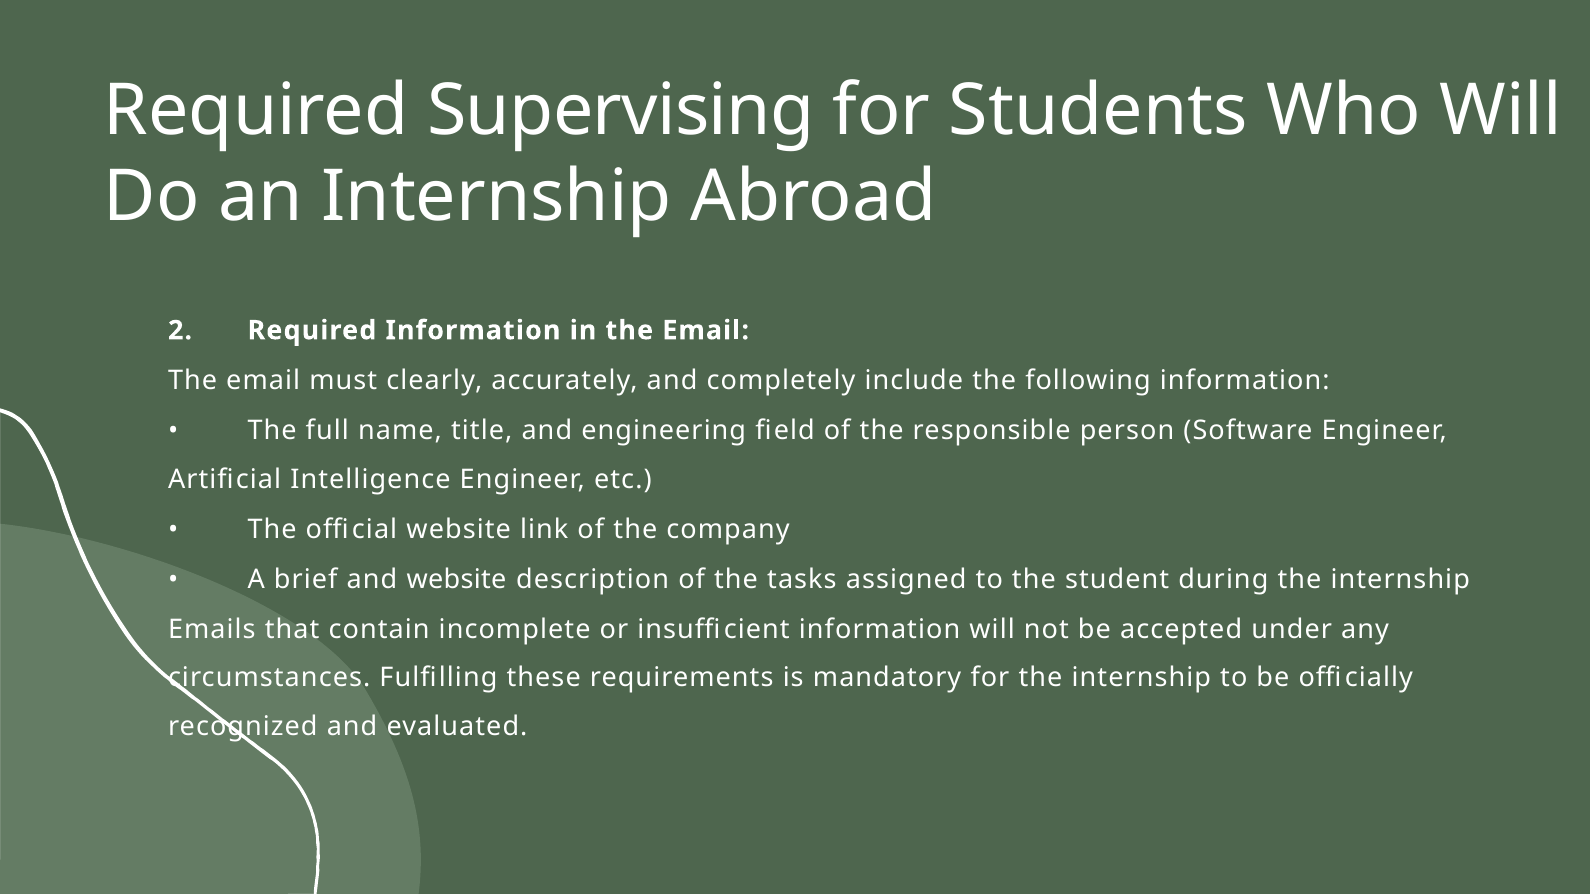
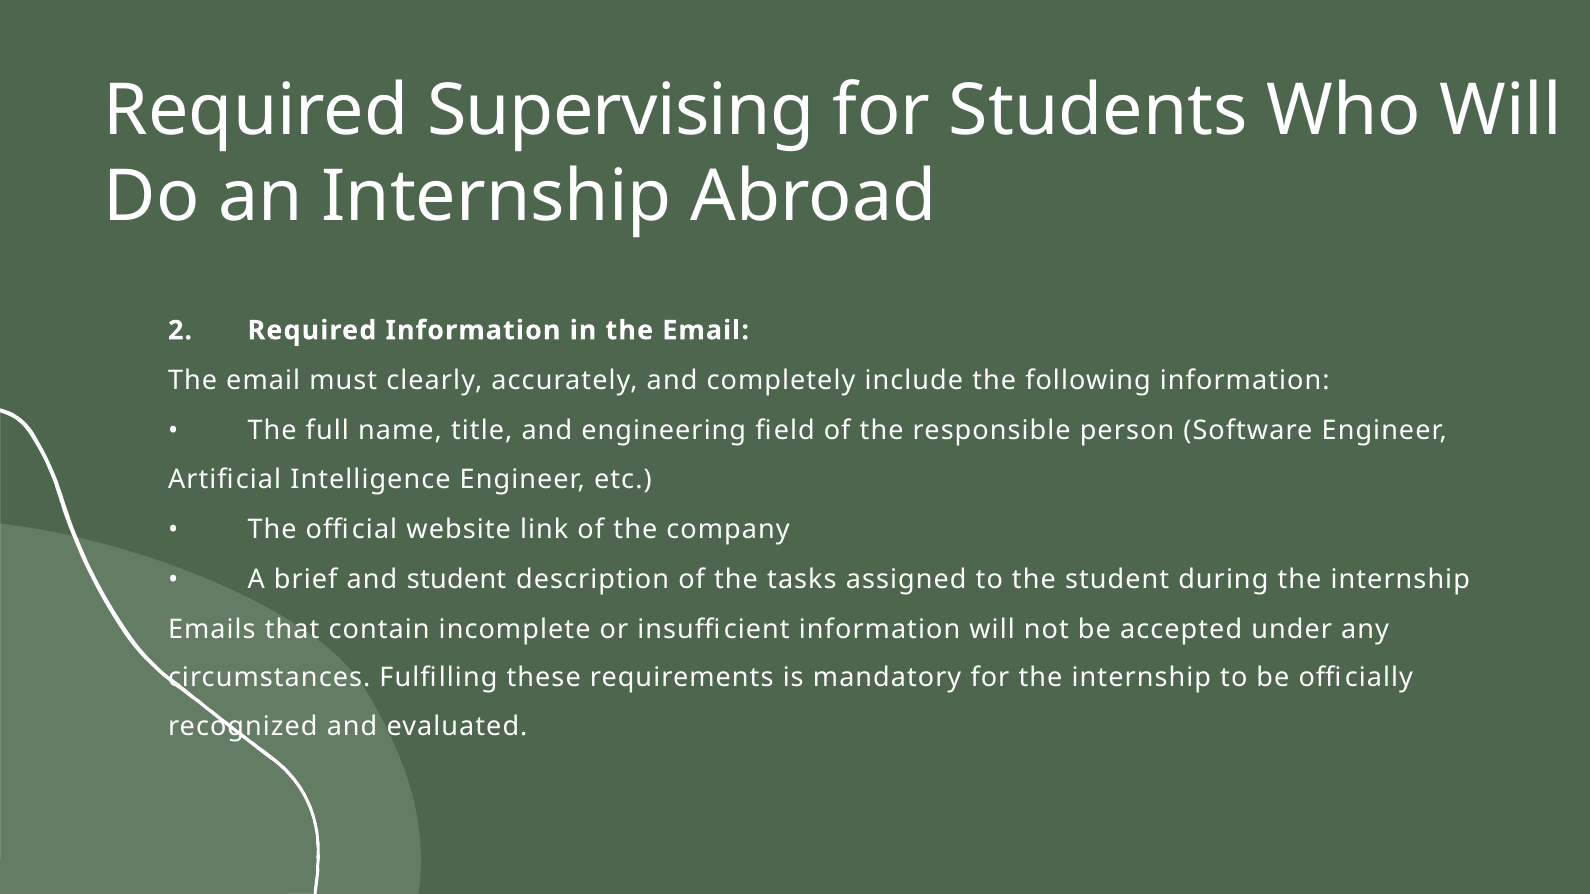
and website: website -> student (457, 579)
